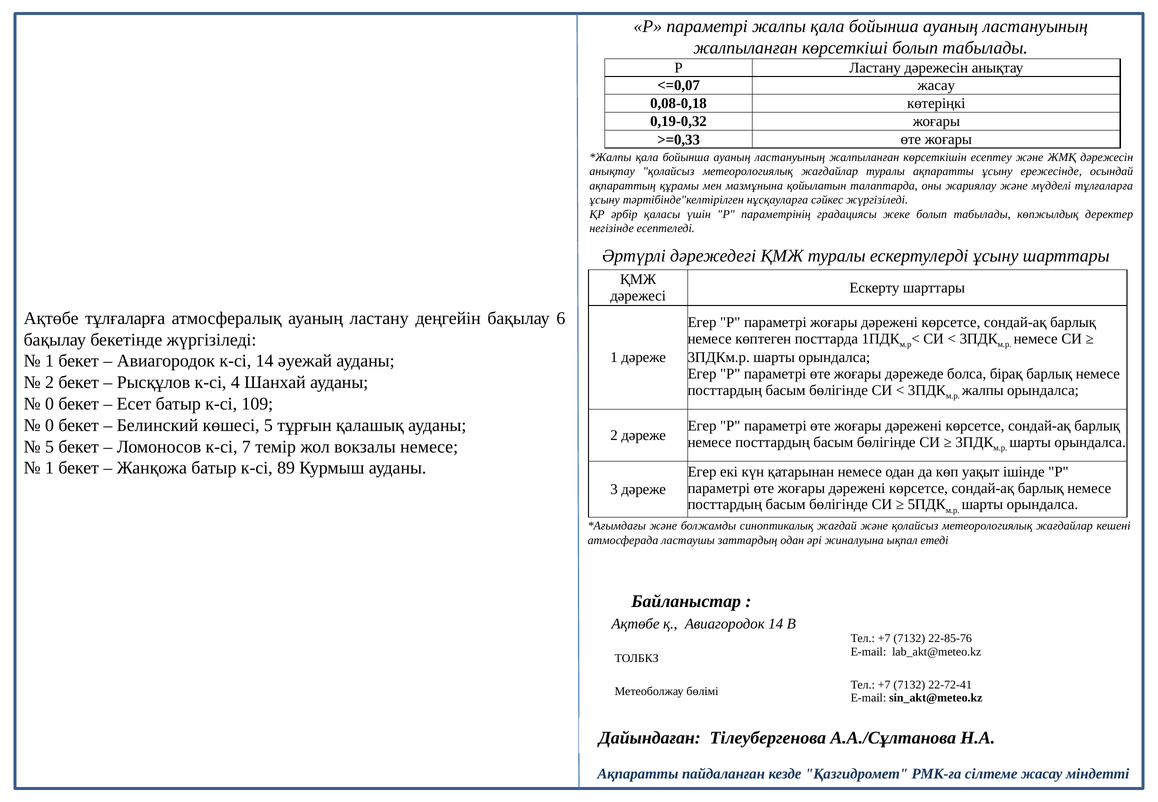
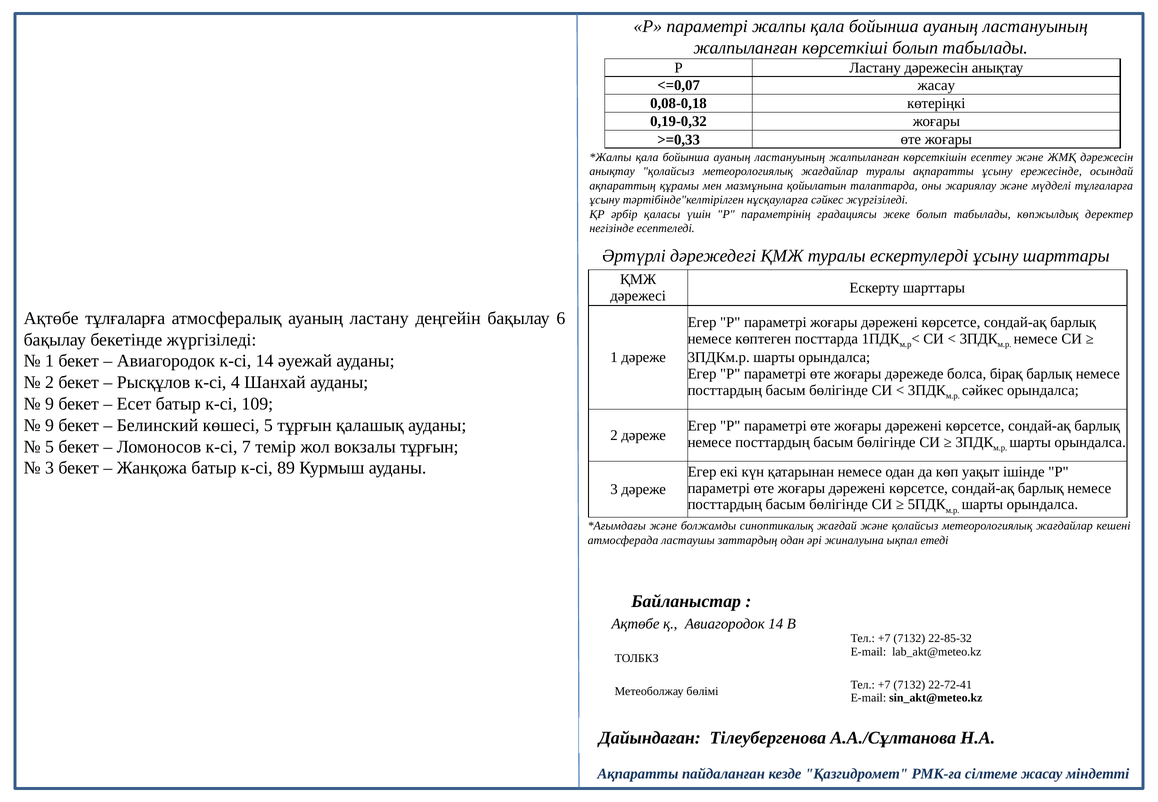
жалпы: жалпы -> сәйкес (983, 390)
0: 0 -> 9 (50, 404)
0: 0 -> 9 (50, 425)
вокзалы немесе: немесе -> тұрғын (429, 446)
1: 1 -> 3 (50, 468)
22-85-76: 22-85-76 -> 22-85-32 (950, 638)
